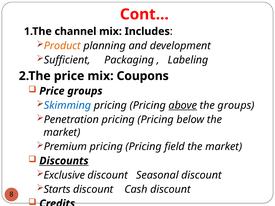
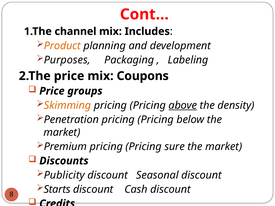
Sufficient: Sufficient -> Purposes (67, 60)
Skimming colour: blue -> orange (67, 105)
the groups: groups -> density (236, 105)
field: field -> sure (175, 147)
Discounts underline: present -> none (64, 161)
Exclusive: Exclusive -> Publicity (64, 175)
